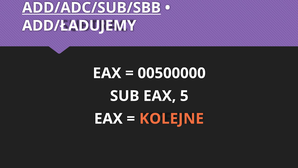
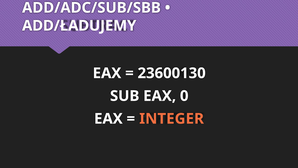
ADD/ADC/SUB/SBB underline: present -> none (91, 8)
00500000: 00500000 -> 23600130 (172, 73)
5: 5 -> 0 (184, 96)
KOLEJNE: KOLEJNE -> INTEGER (172, 118)
